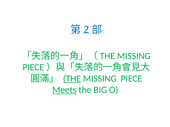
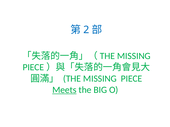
THE underline: present -> none (72, 79)
